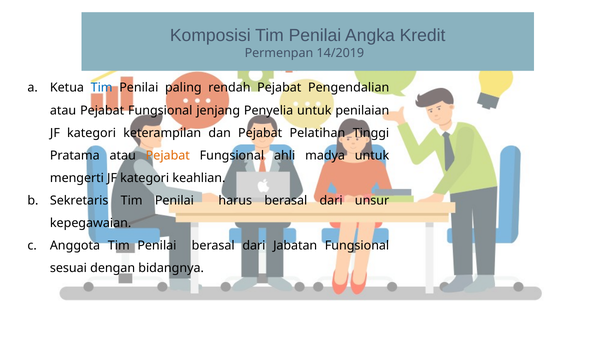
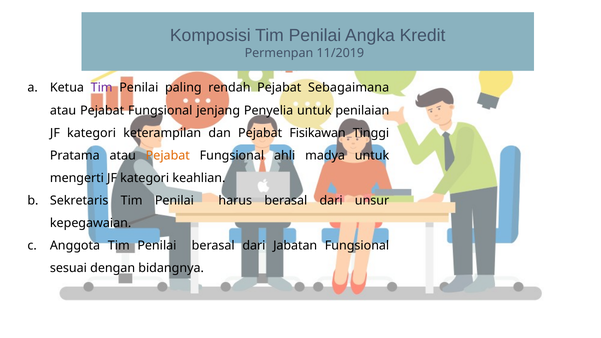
14/2019: 14/2019 -> 11/2019 (340, 53)
Tim colour: blue -> purple (102, 88)
Pengendalian: Pengendalian -> Sebagaimana (349, 88)
Pelatihan: Pelatihan -> Fisikawan (318, 133)
